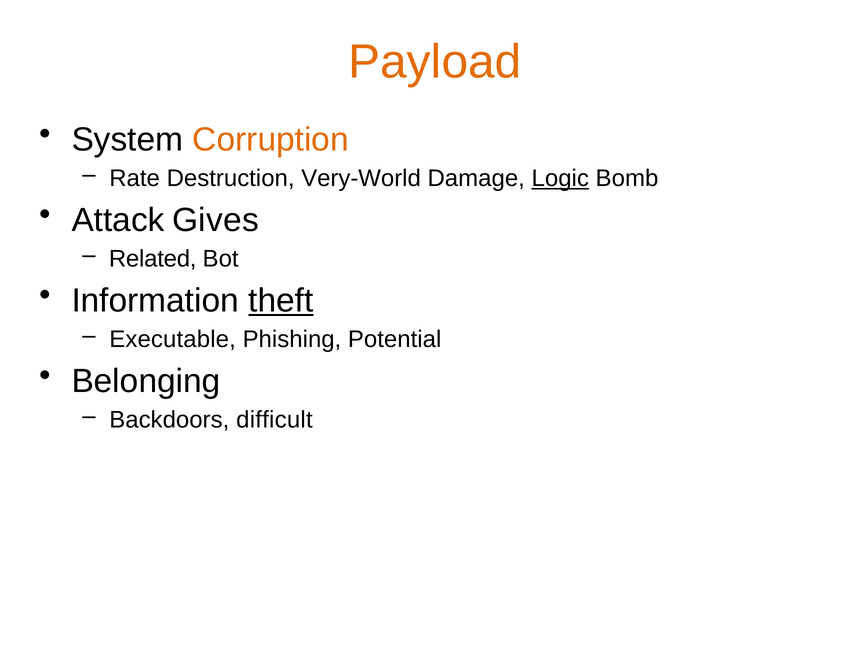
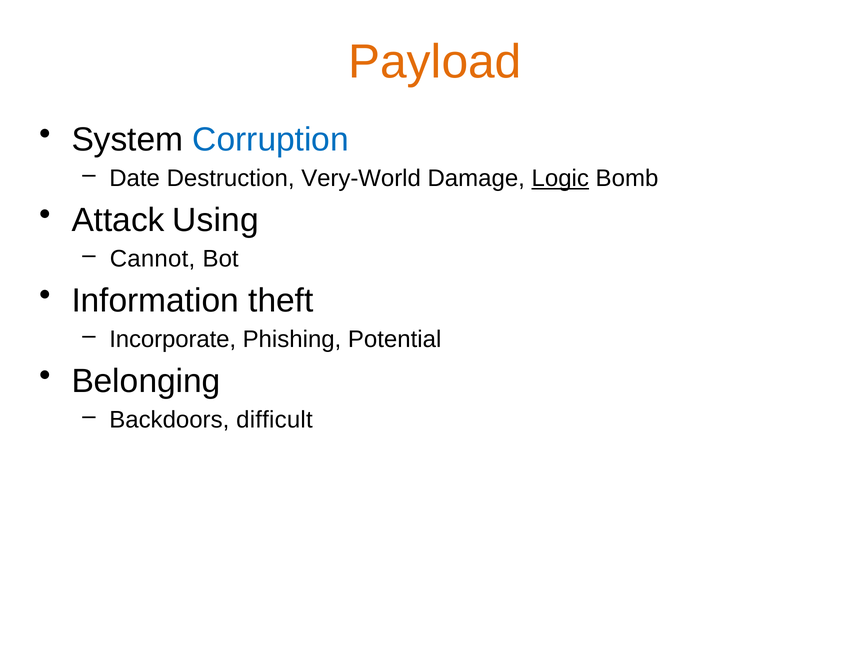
Corruption colour: orange -> blue (271, 140)
Rate: Rate -> Date (135, 178)
Gives: Gives -> Using (216, 220)
Related: Related -> Cannot (152, 259)
theft underline: present -> none (281, 301)
Executable: Executable -> Incorporate (173, 339)
